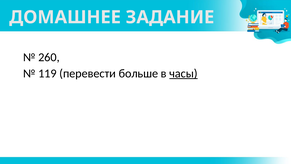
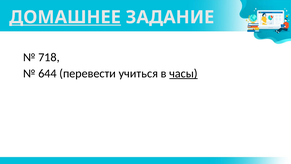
ДОМАШНЕЕ underline: none -> present (65, 17)
260: 260 -> 718 (49, 57)
119: 119 -> 644 (47, 73)
больше: больше -> учиться (138, 73)
